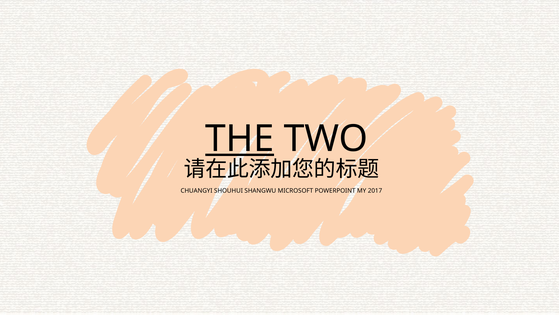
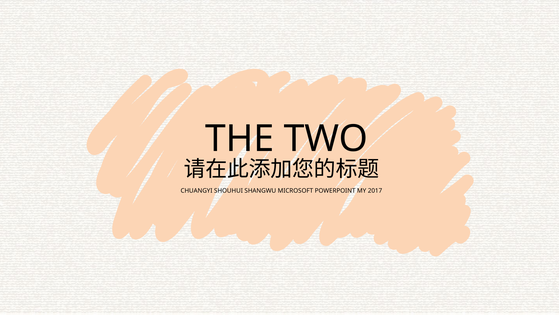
THE underline: present -> none (240, 139)
